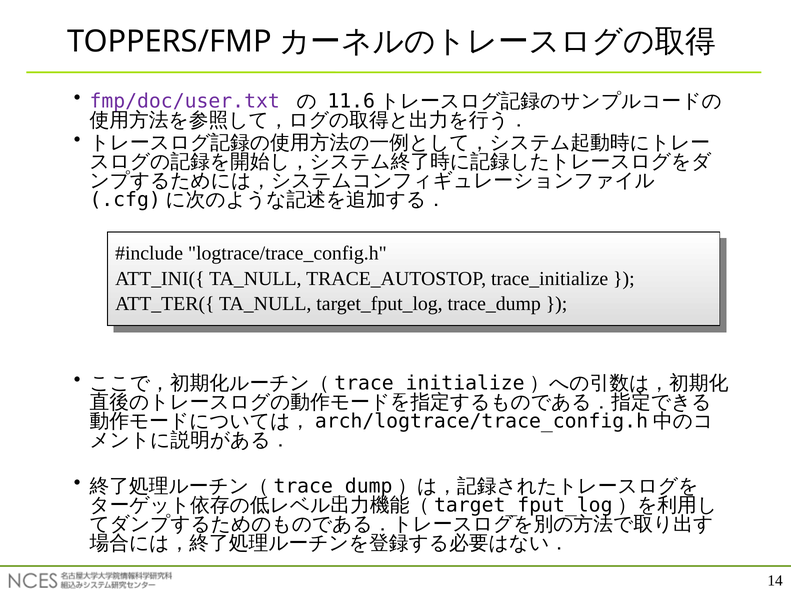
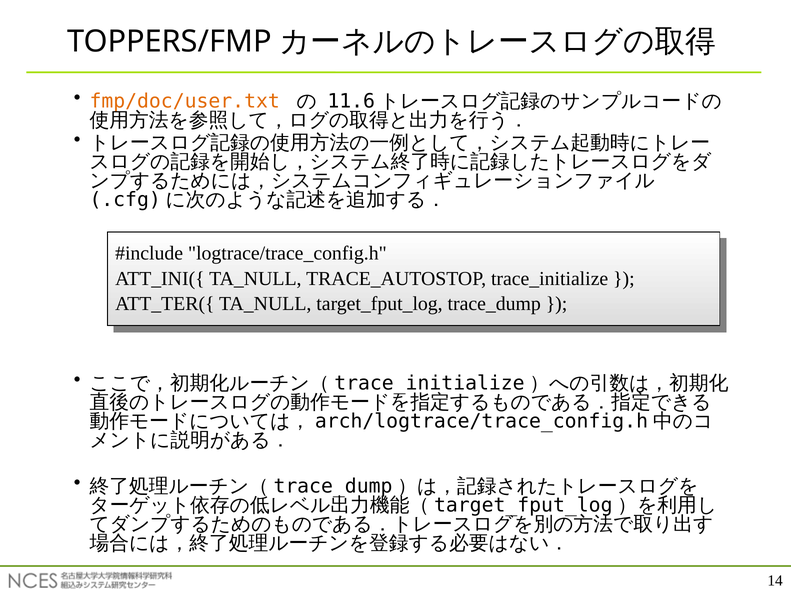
fmp/doc/user.txt colour: purple -> orange (185, 101)
